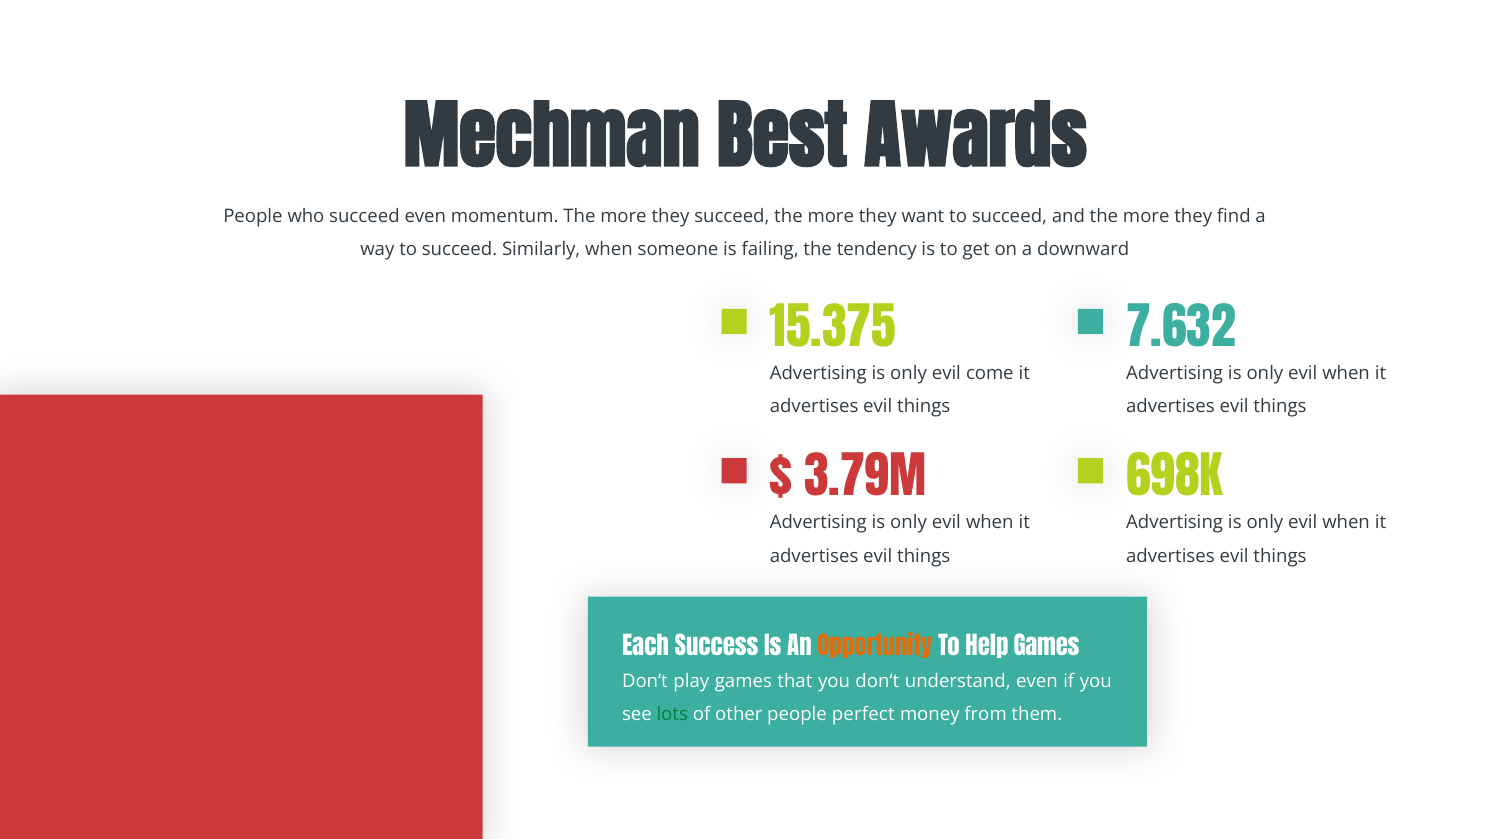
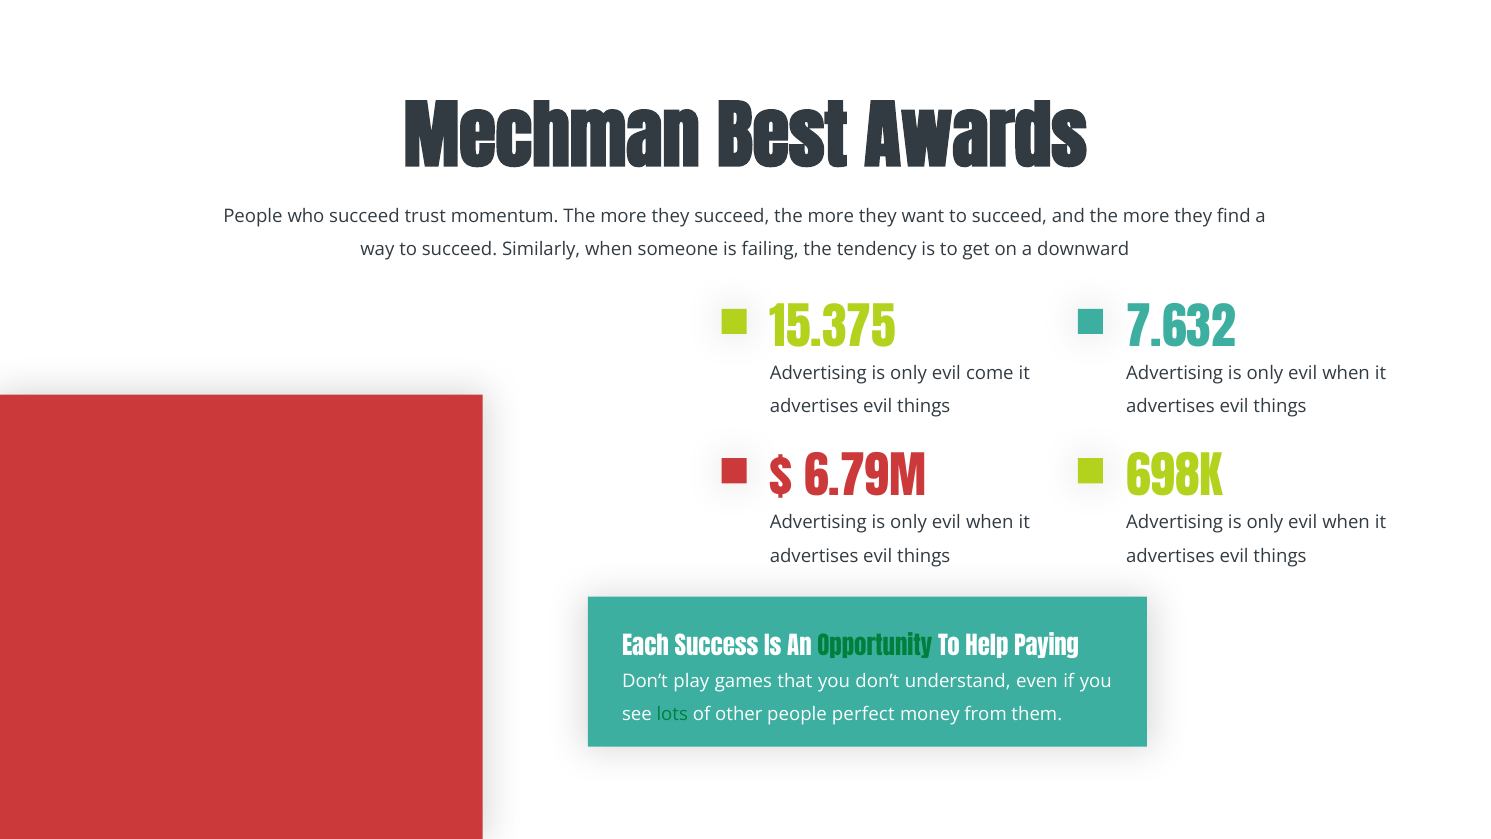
succeed even: even -> trust (425, 216)
3.79M: 3.79M -> 6.79M (865, 479)
Opportunity colour: orange -> green (875, 647)
Help Games: Games -> Paying (1047, 647)
